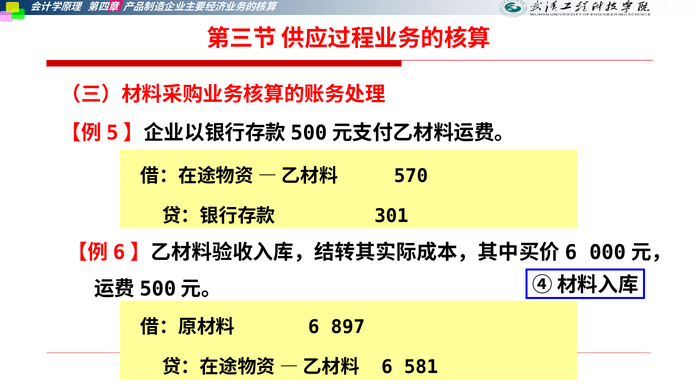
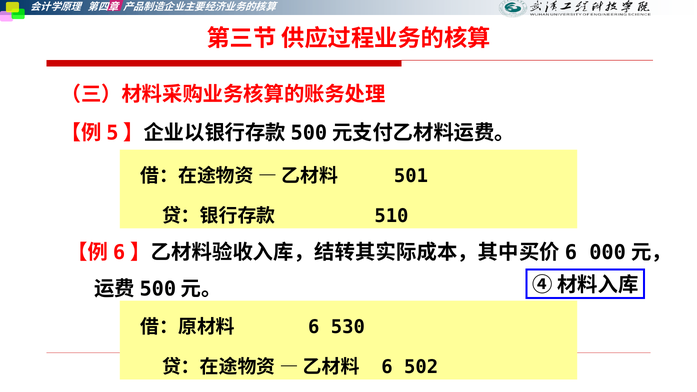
570: 570 -> 501 (411, 176)
301: 301 -> 510 (391, 216)
897: 897 -> 530 (348, 327)
581: 581 -> 502 (421, 367)
